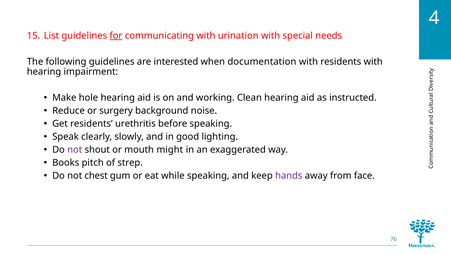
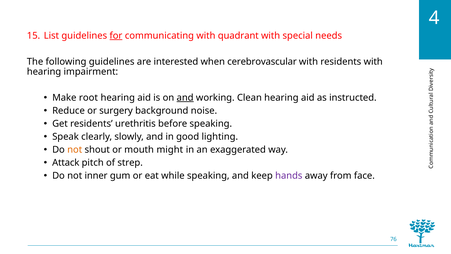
urination: urination -> quadrant (238, 36)
documentation: documentation -> cerebrovascular (262, 62)
hole: hole -> root (88, 98)
and underline: none -> present (185, 98)
not colour: purple -> orange (75, 149)
Books: Books -> Attack (66, 162)
chest: chest -> inner (96, 175)
